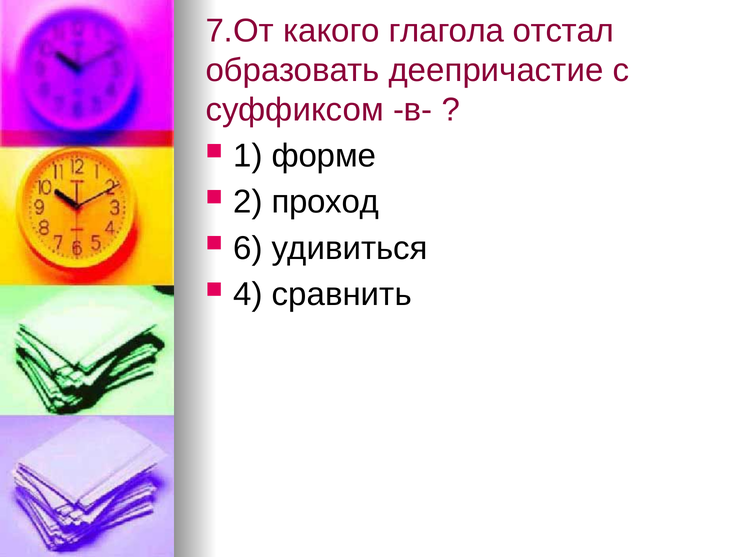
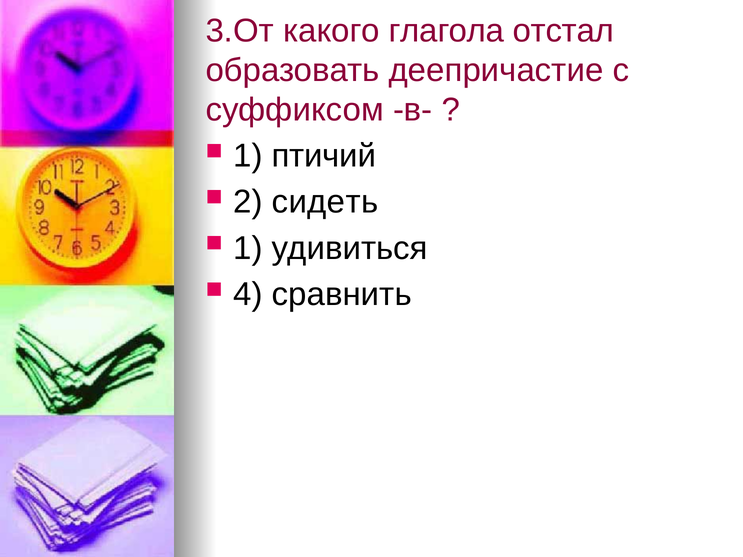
7.От: 7.От -> 3.От (240, 31)
форме: форме -> птичий (324, 156)
проход: проход -> сидеть (325, 202)
6: 6 -> 1 (248, 248)
